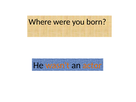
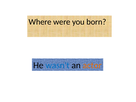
wasn't colour: orange -> blue (58, 65)
